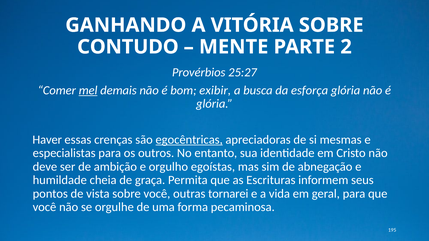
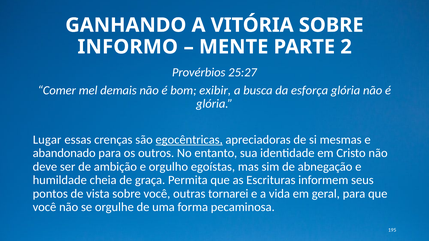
CONTUDO: CONTUDO -> INFORMO (128, 47)
mel underline: present -> none (88, 90)
Haver: Haver -> Lugar (47, 140)
especialistas: especialistas -> abandonado (64, 153)
